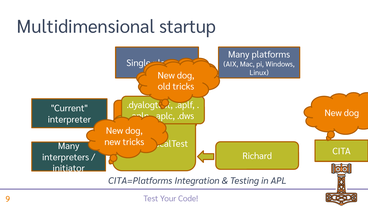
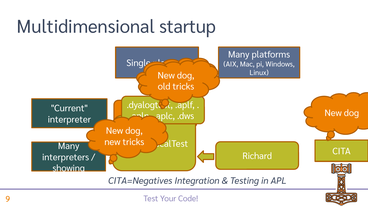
initiator: initiator -> showing (69, 168)
CITA=Platforms: CITA=Platforms -> CITA=Negatives (140, 181)
